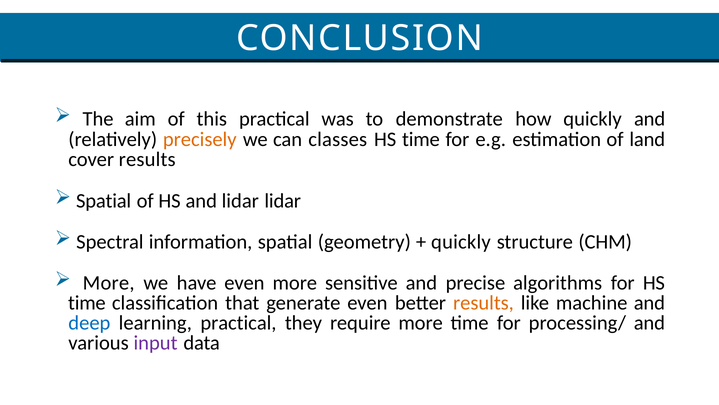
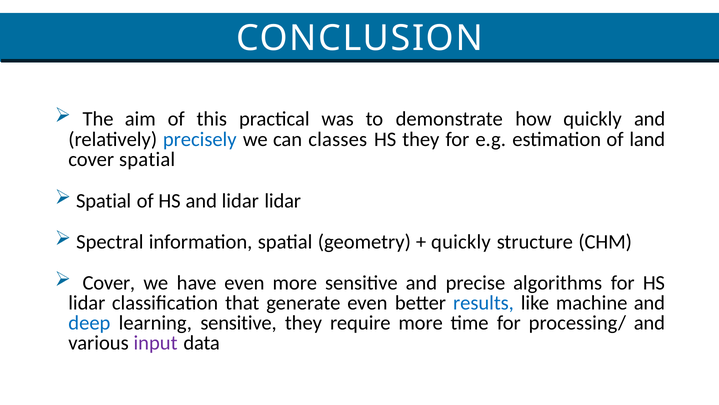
precisely colour: orange -> blue (200, 139)
time: time -> they (421, 139)
cover results: results -> spatial (147, 159)
More: More -> Cover (109, 282)
time: time -> lidar (87, 303)
results colour: orange -> blue (483, 303)
learning practical: practical -> sensitive (239, 323)
